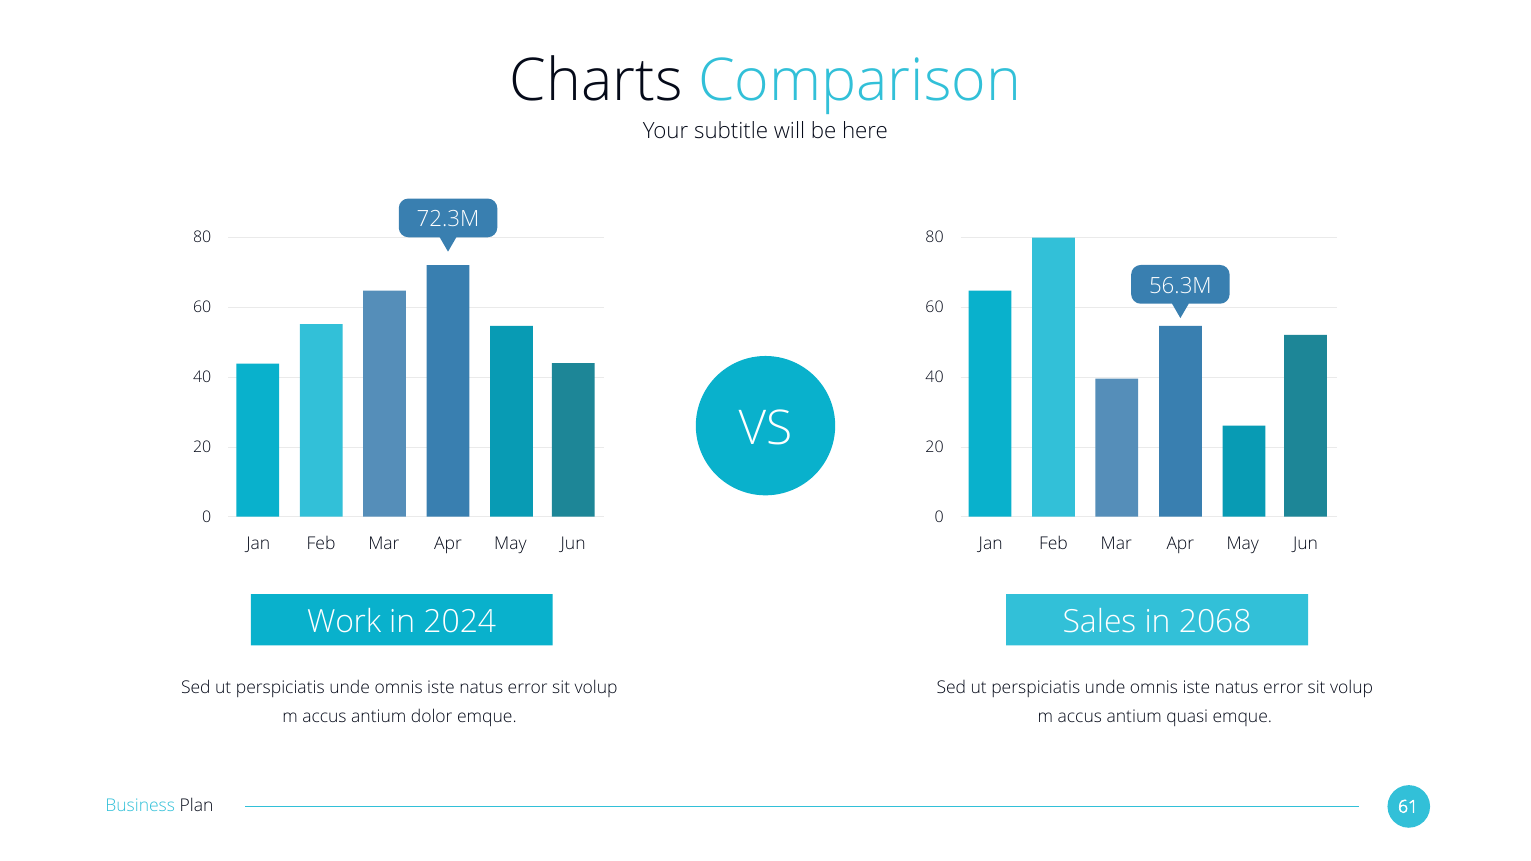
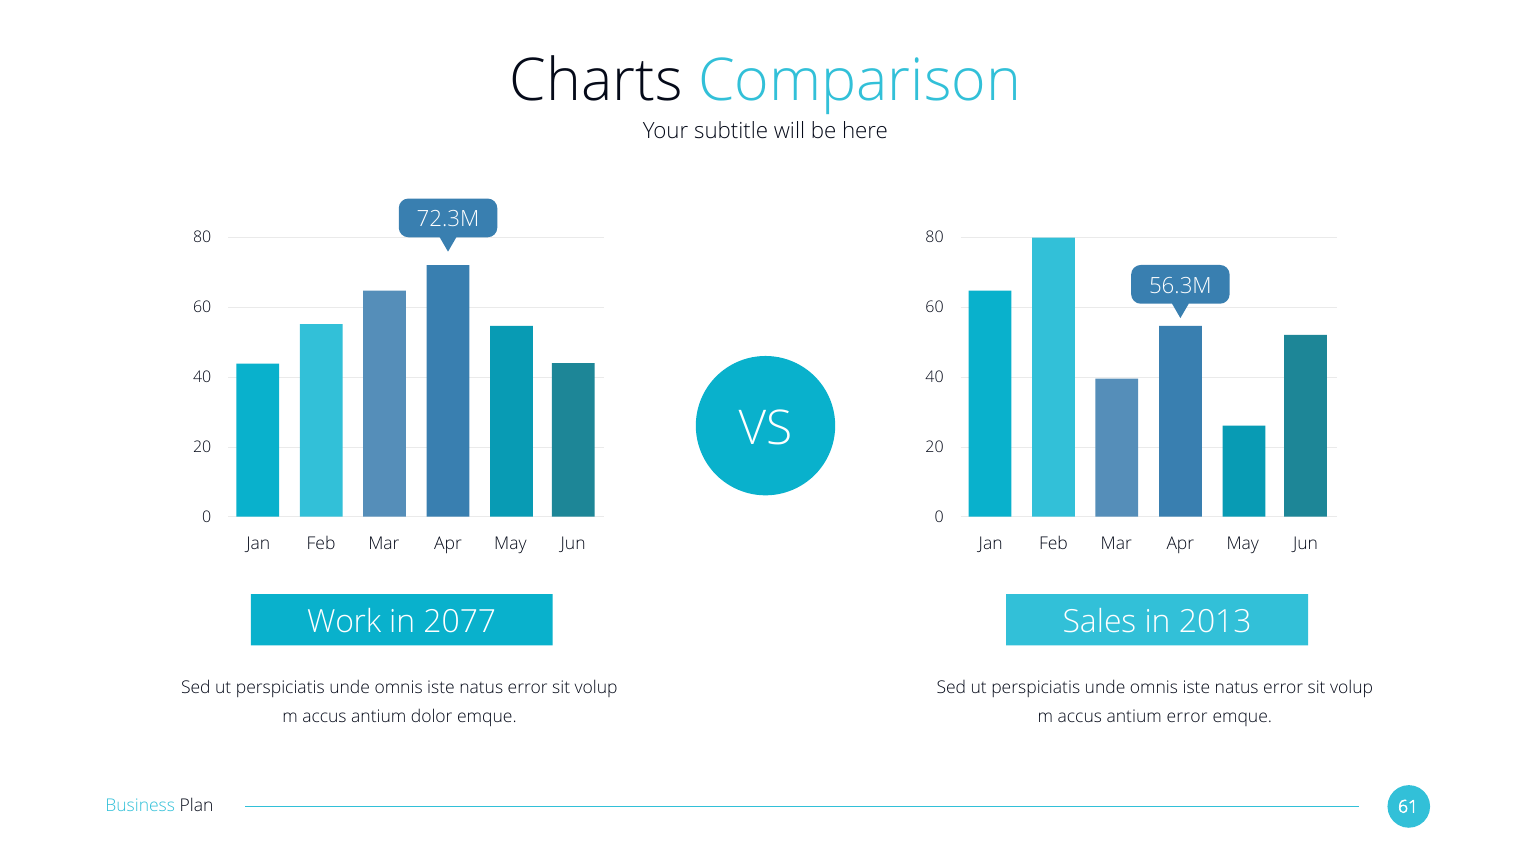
2024: 2024 -> 2077 (460, 622)
2068: 2068 -> 2013 (1215, 622)
antium quasi: quasi -> error (1187, 717)
